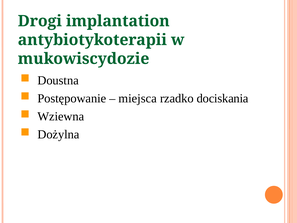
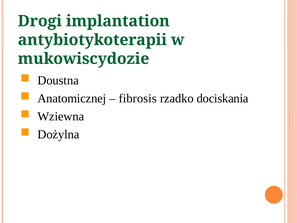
Postępowanie: Postępowanie -> Anatomicznej (72, 98)
miejsca: miejsca -> fibrosis (138, 98)
